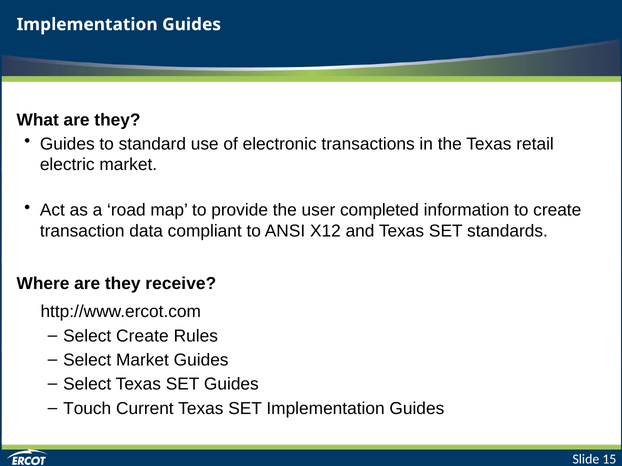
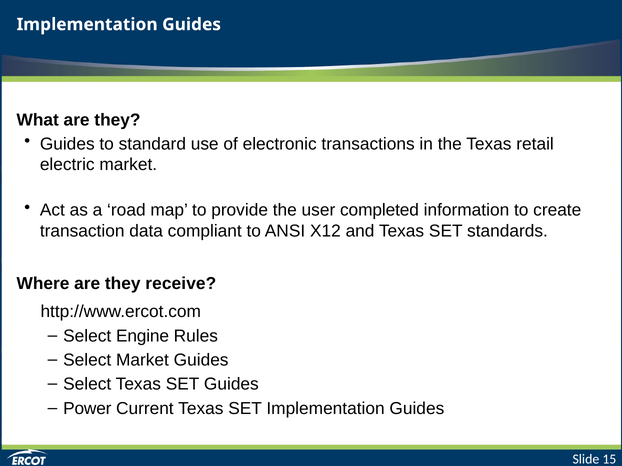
Select Create: Create -> Engine (143, 336)
Touch: Touch -> Power (87, 409)
